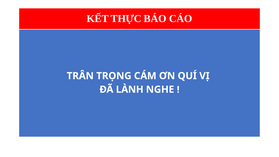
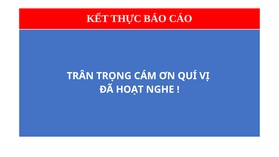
LÀNH: LÀNH -> HOẠT (130, 89)
